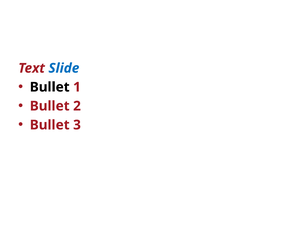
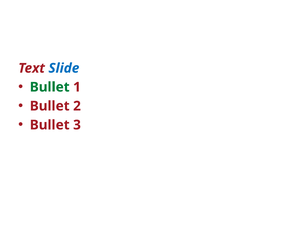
Bullet colour: black -> green (50, 87)
